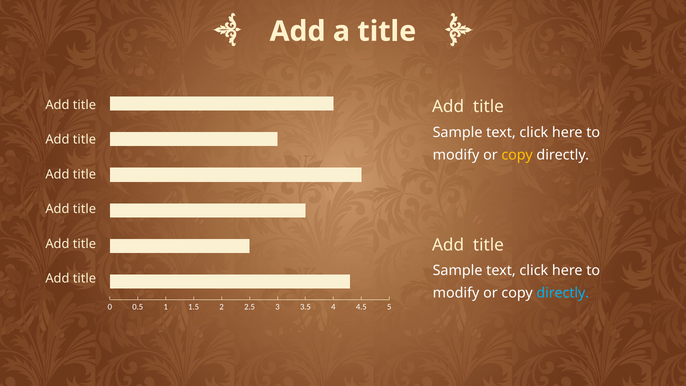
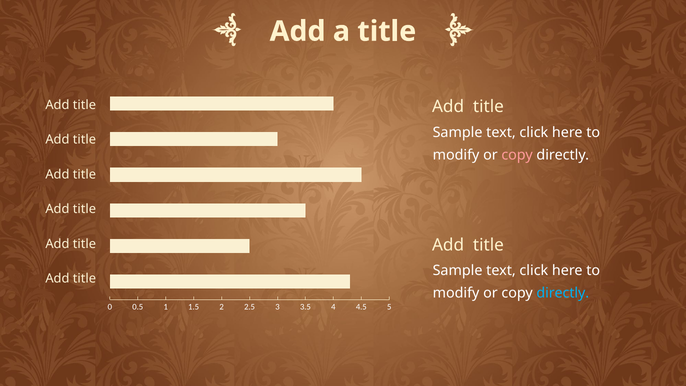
copy colour: yellow -> pink (517, 155)
